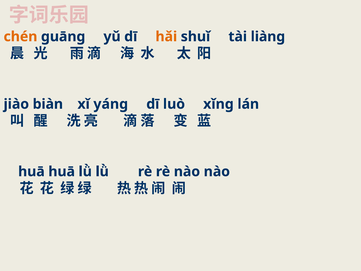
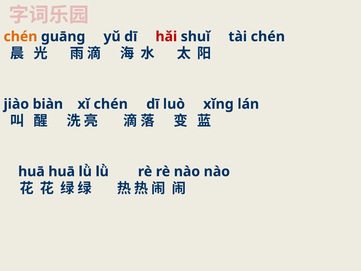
hǎi colour: orange -> red (166, 37)
tài liànɡ: liànɡ -> chén (268, 37)
xǐ yánɡ: yánɡ -> chén (111, 104)
